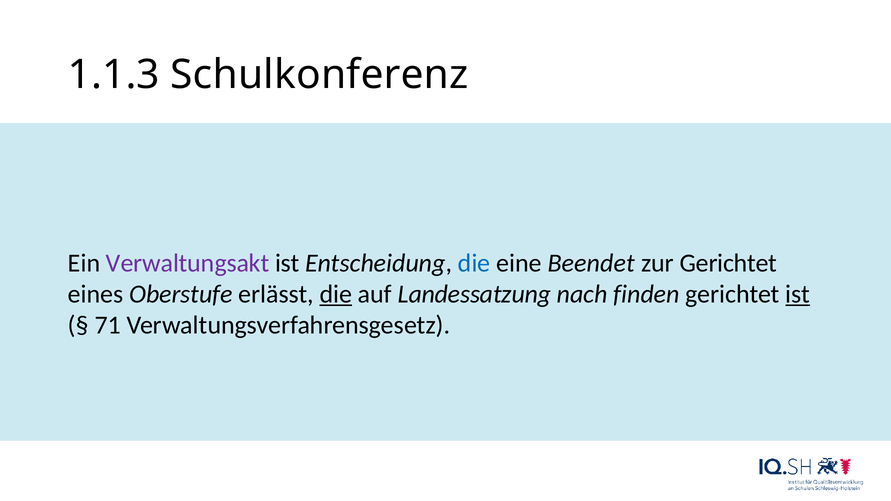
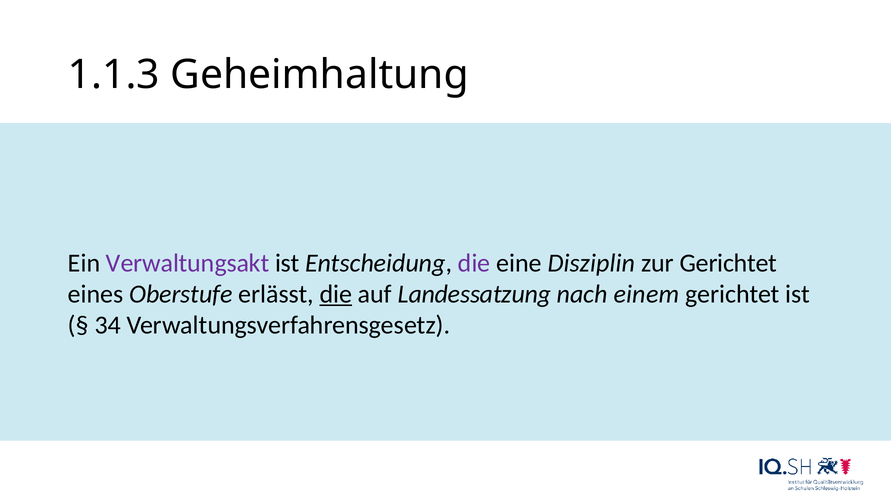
Schulkonferenz: Schulkonferenz -> Geheimhaltung (320, 75)
die colour: blue -> purple (474, 263)
Beendet: Beendet -> Disziplin (591, 263)
finden: finden -> einem (646, 294)
ist underline: present -> none (798, 294)
71: 71 -> 34 (108, 325)
